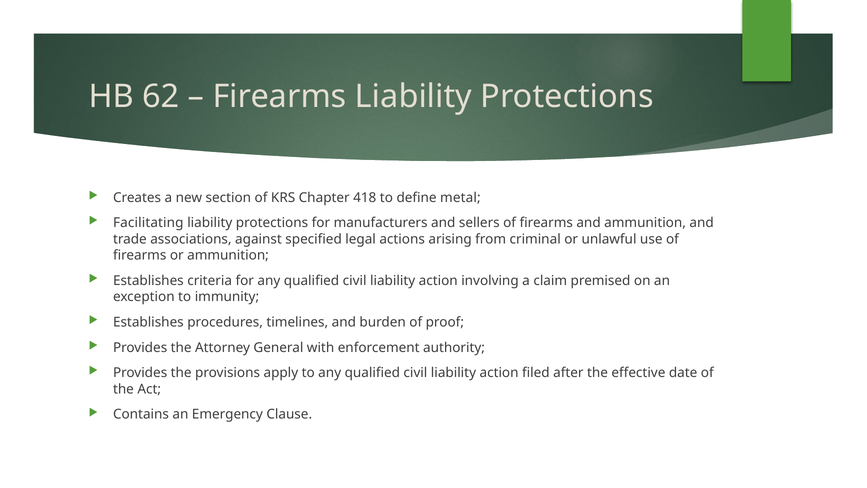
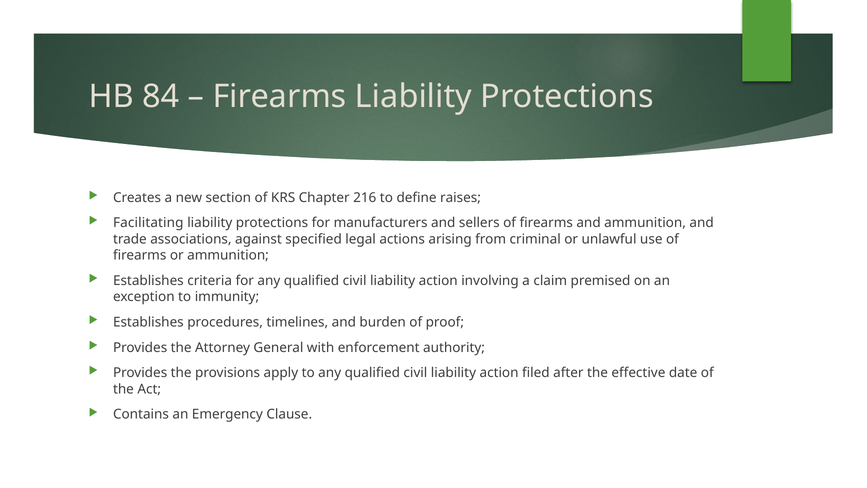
62: 62 -> 84 (161, 97)
418: 418 -> 216 (365, 197)
metal: metal -> raises (460, 197)
